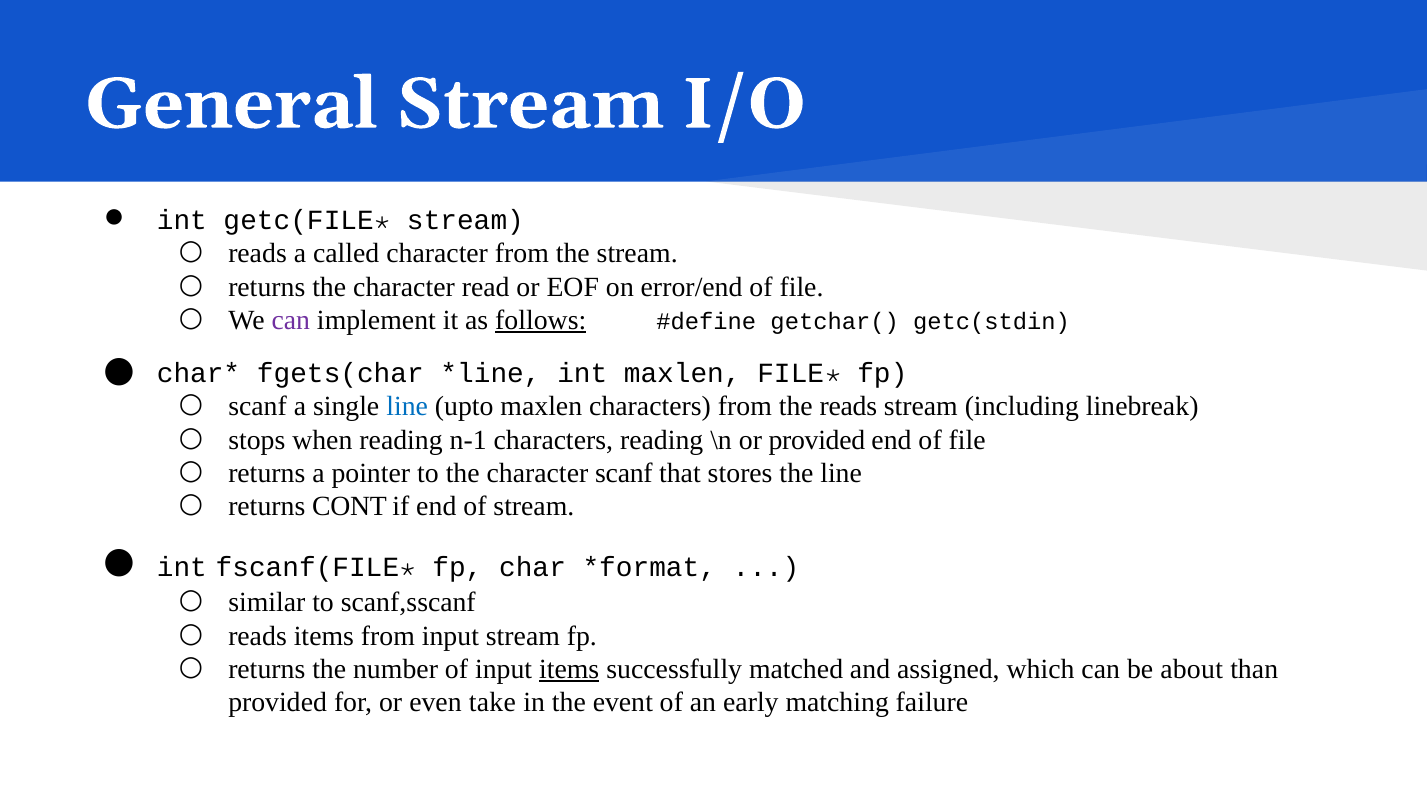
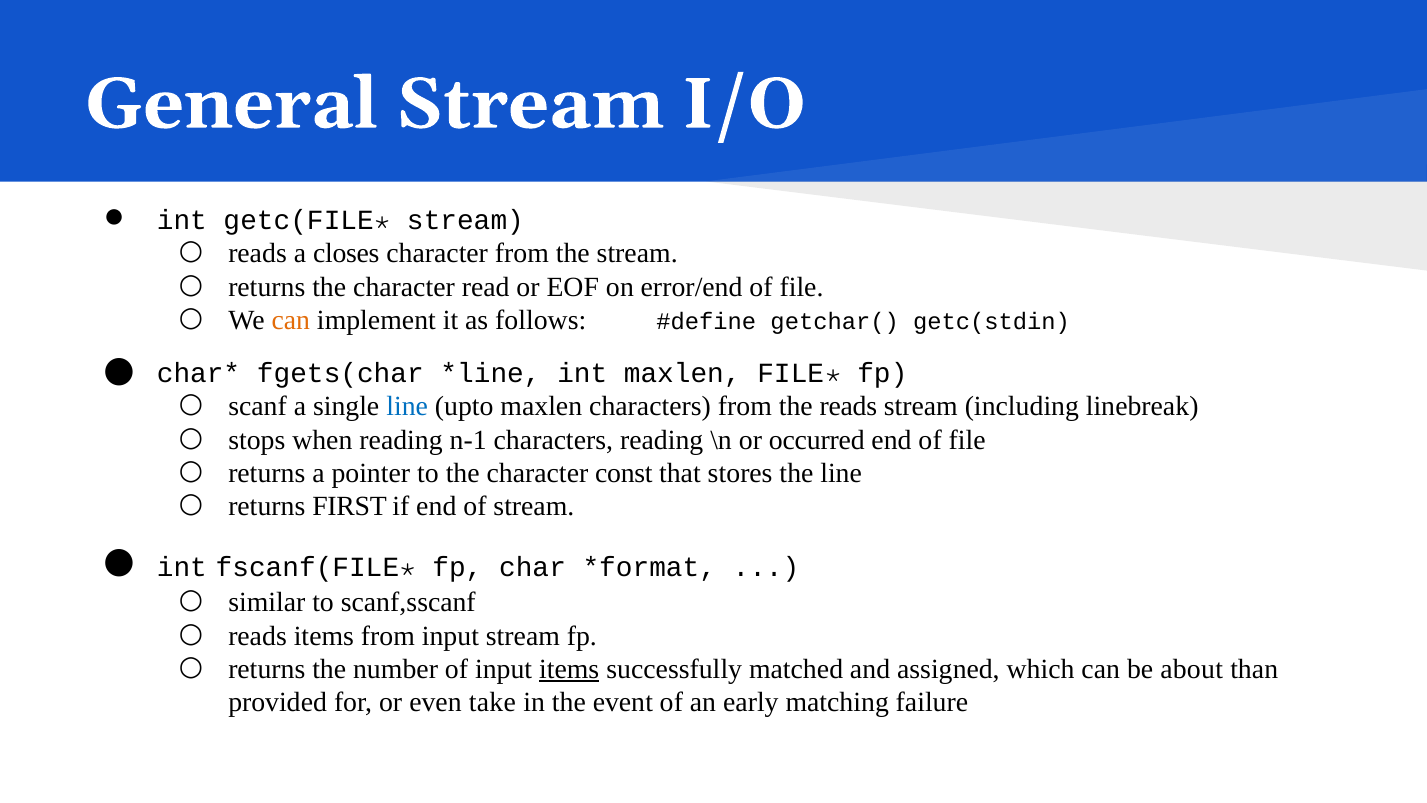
called: called -> closes (346, 253)
can colour: purple -> orange (291, 320)
follows underline: present -> none (541, 320)
or provided: provided -> occurred (817, 440)
character scanf: scanf -> const (624, 473)
CONT: CONT -> FIRST (350, 507)
